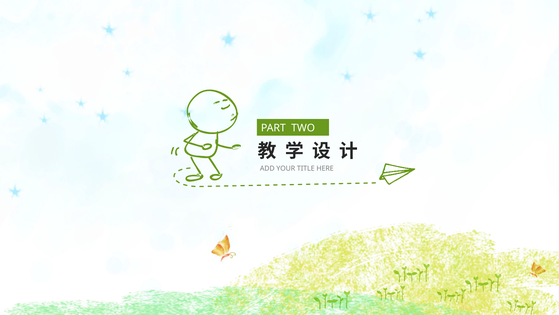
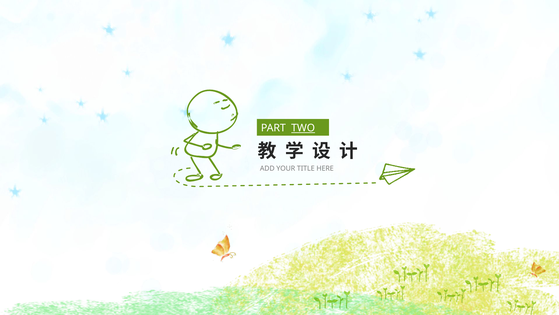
TWO underline: none -> present (303, 128)
